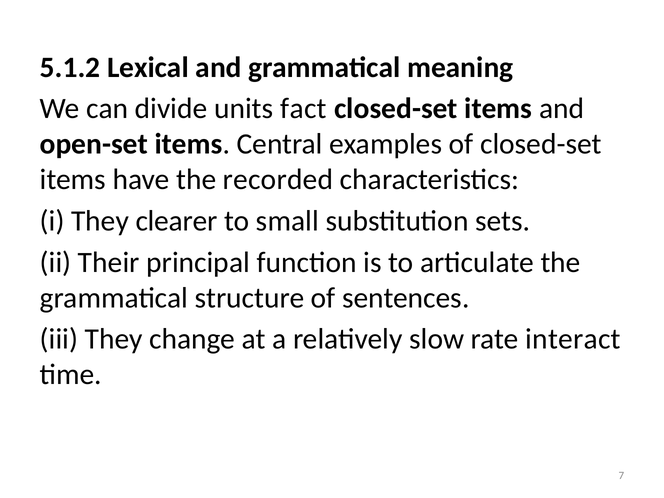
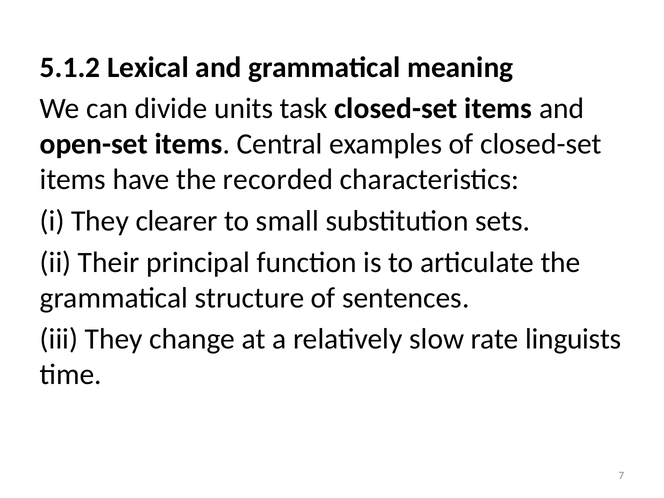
fact: fact -> task (304, 109)
interact: interact -> linguists (573, 339)
